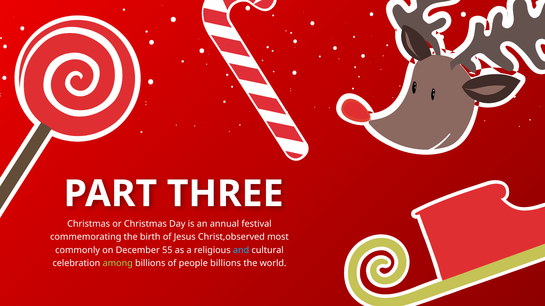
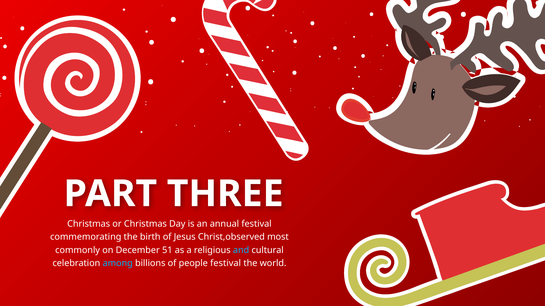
55: 55 -> 51 (167, 250)
among colour: light green -> light blue (118, 264)
people billions: billions -> festival (226, 264)
